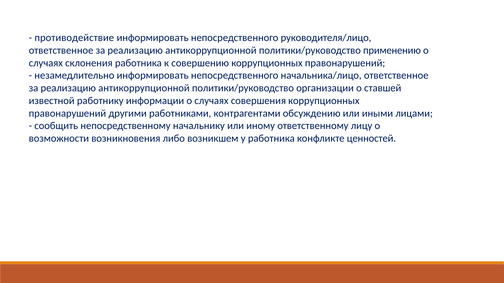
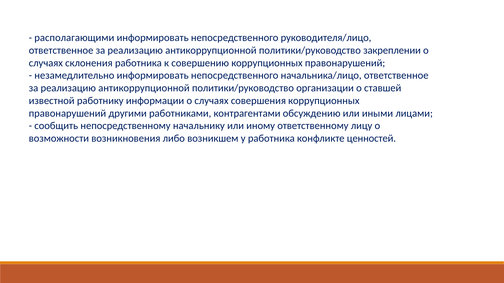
противодействие: противодействие -> располагающими (74, 38)
применению: применению -> закреплении (392, 50)
